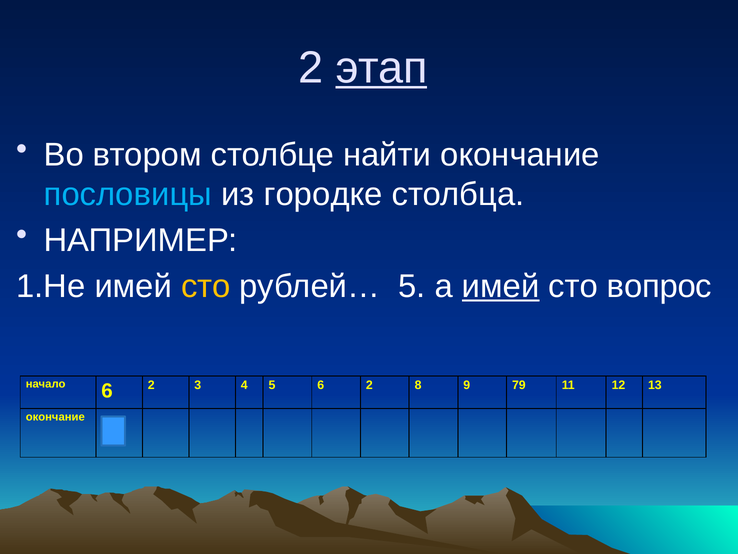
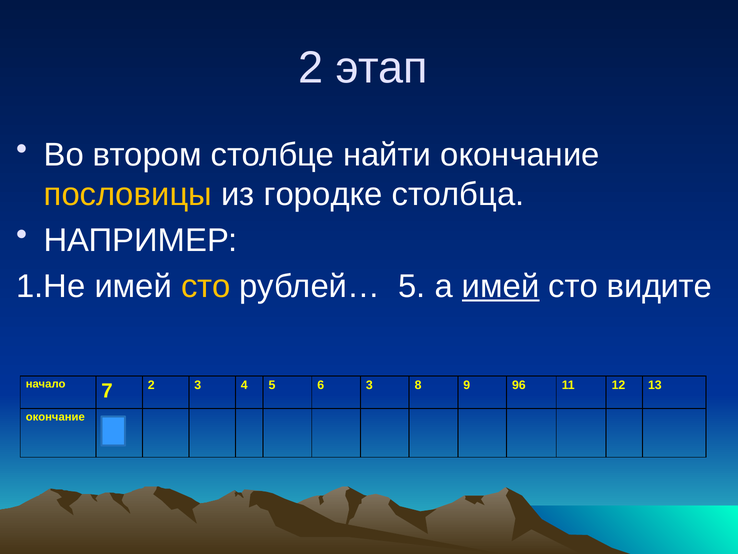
этап underline: present -> none (382, 68)
пословицы colour: light blue -> yellow (128, 194)
вопрос: вопрос -> видите (659, 286)
начало 6: 6 -> 7 (107, 391)
5 6 2: 2 -> 3 (369, 385)
79: 79 -> 96 (519, 385)
